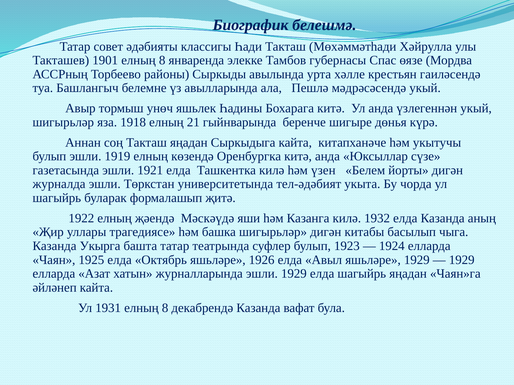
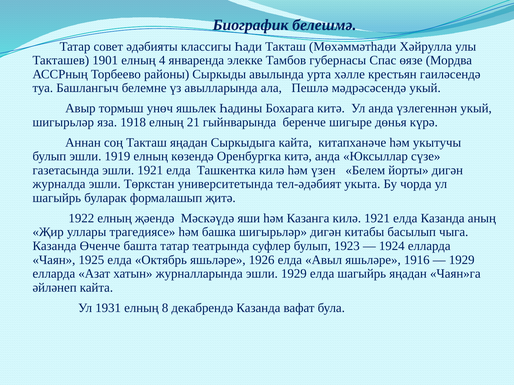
1901 елның 8: 8 -> 4 (162, 60)
килә 1932: 1932 -> 1921 (377, 218)
Укырга: Укырга -> Өченче (100, 246)
яшьләре 1929: 1929 -> 1916 (417, 260)
